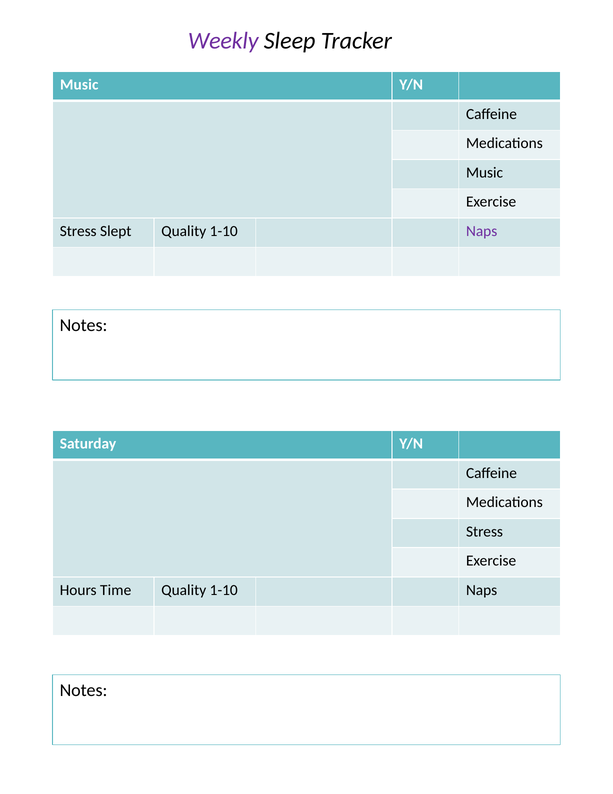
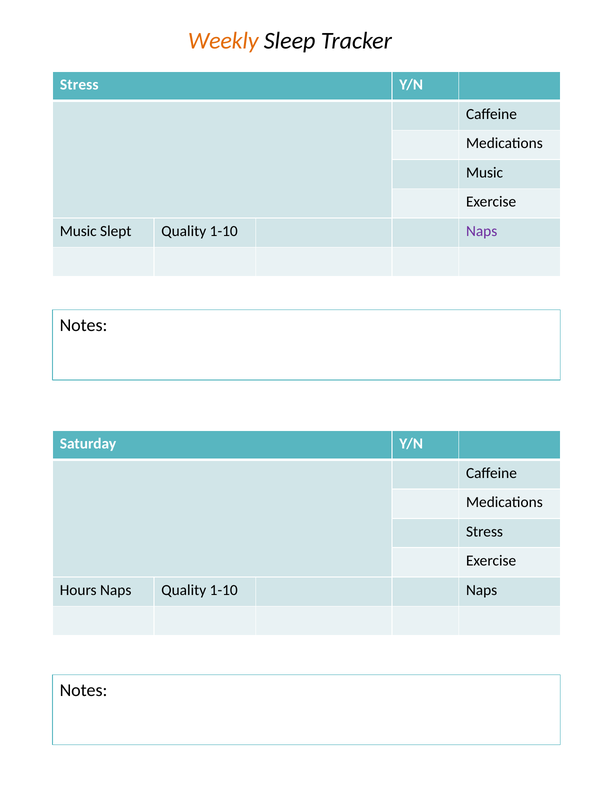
Weekly colour: purple -> orange (223, 41)
Music: Music -> Stress (79, 85)
Stress: Stress -> Music (78, 231)
Hours Time: Time -> Naps (116, 590)
